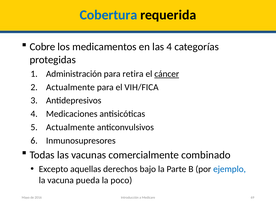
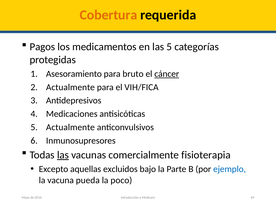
Cobertura colour: blue -> orange (108, 15)
Cobre: Cobre -> Pagos (42, 47)
las 4: 4 -> 5 (169, 47)
Administración: Administración -> Asesoramiento (74, 74)
retira: retira -> bruto (133, 74)
las underline: none -> present (63, 155)
combinado: combinado -> fisioterapia (206, 155)
derechos: derechos -> excluidos (120, 169)
